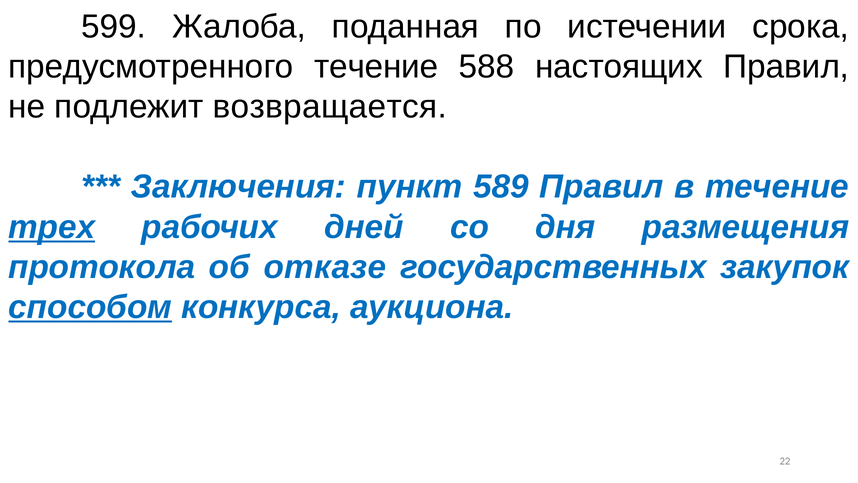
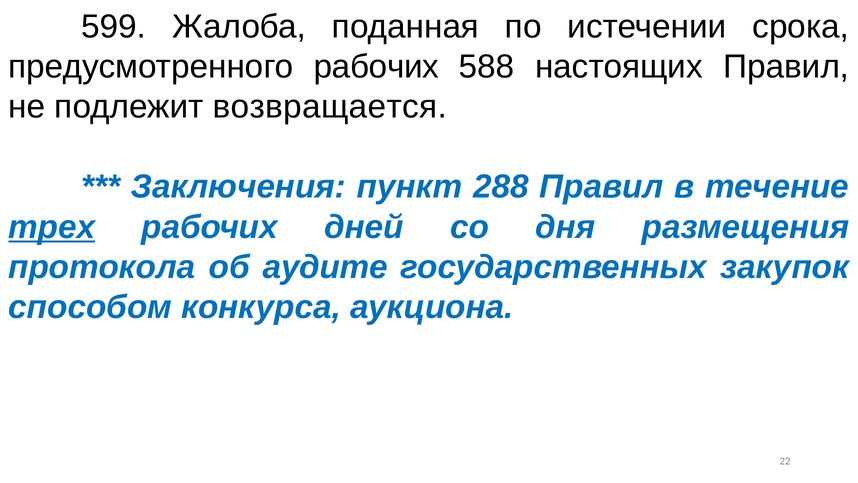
предусмотренного течение: течение -> рабочих (376, 67)
589: 589 -> 288 (501, 187)
отказе: отказе -> аудите (325, 267)
способом underline: present -> none (90, 307)
